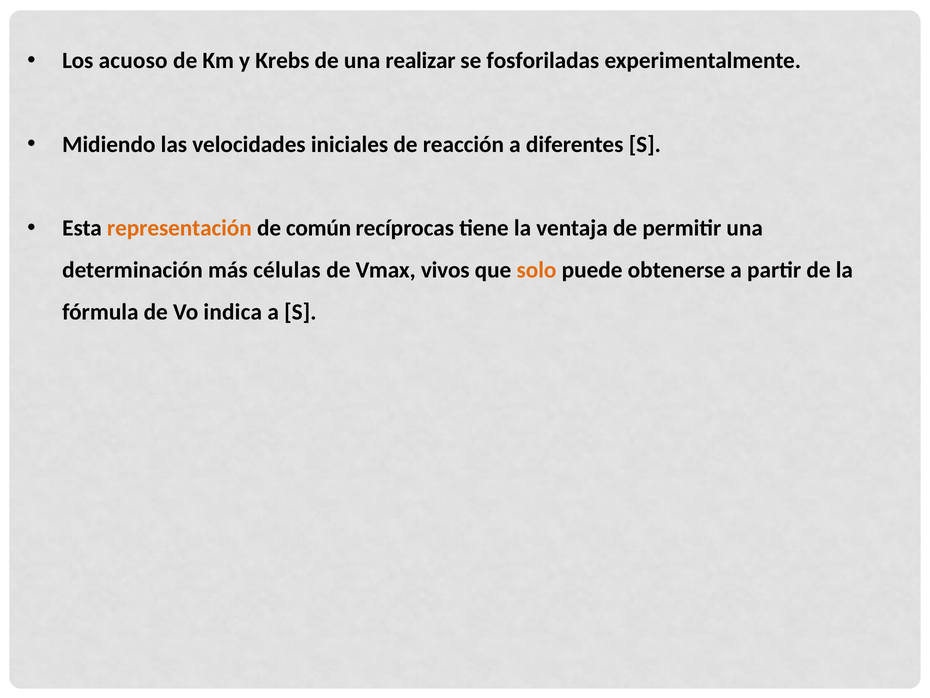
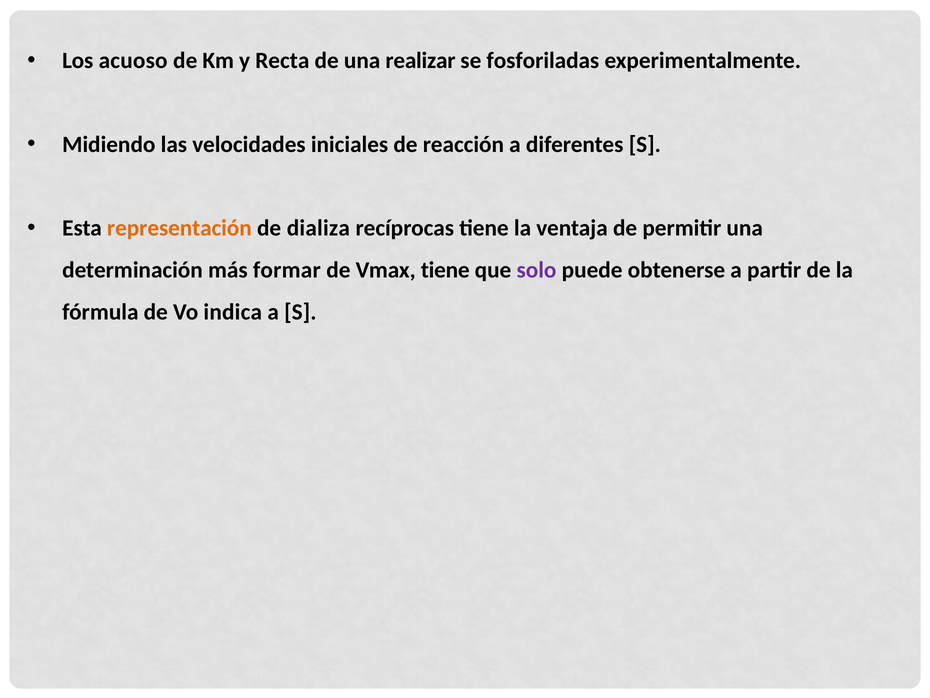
Krebs: Krebs -> Recta (282, 61)
común: común -> dializa (318, 228)
células: células -> formar (287, 270)
Vmax vivos: vivos -> tiene (445, 270)
solo colour: orange -> purple (537, 270)
